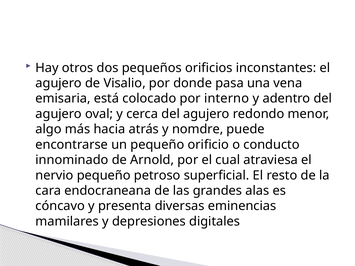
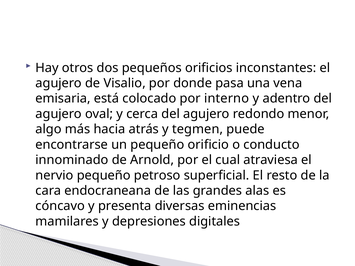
nomdre: nomdre -> tegmen (198, 129)
